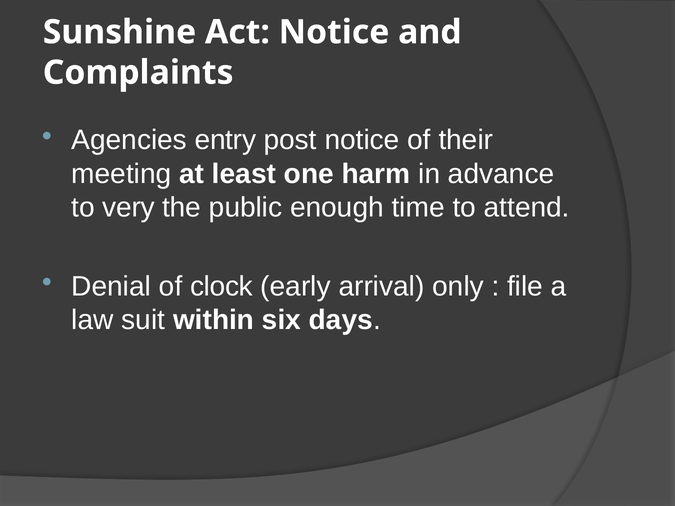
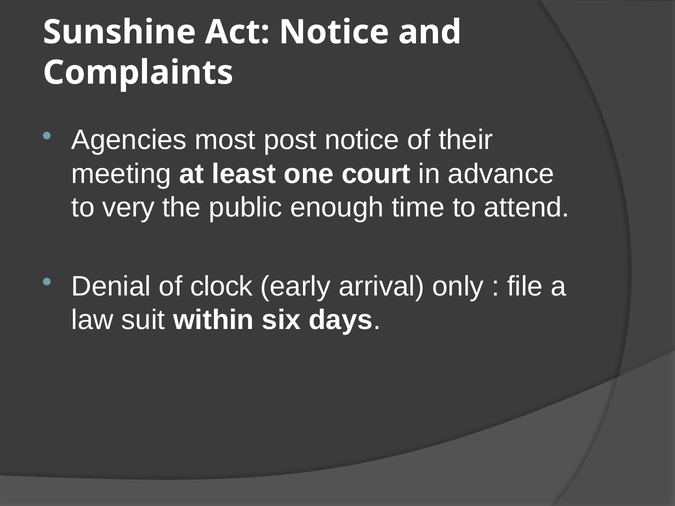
entry: entry -> most (225, 140)
harm: harm -> court (376, 174)
